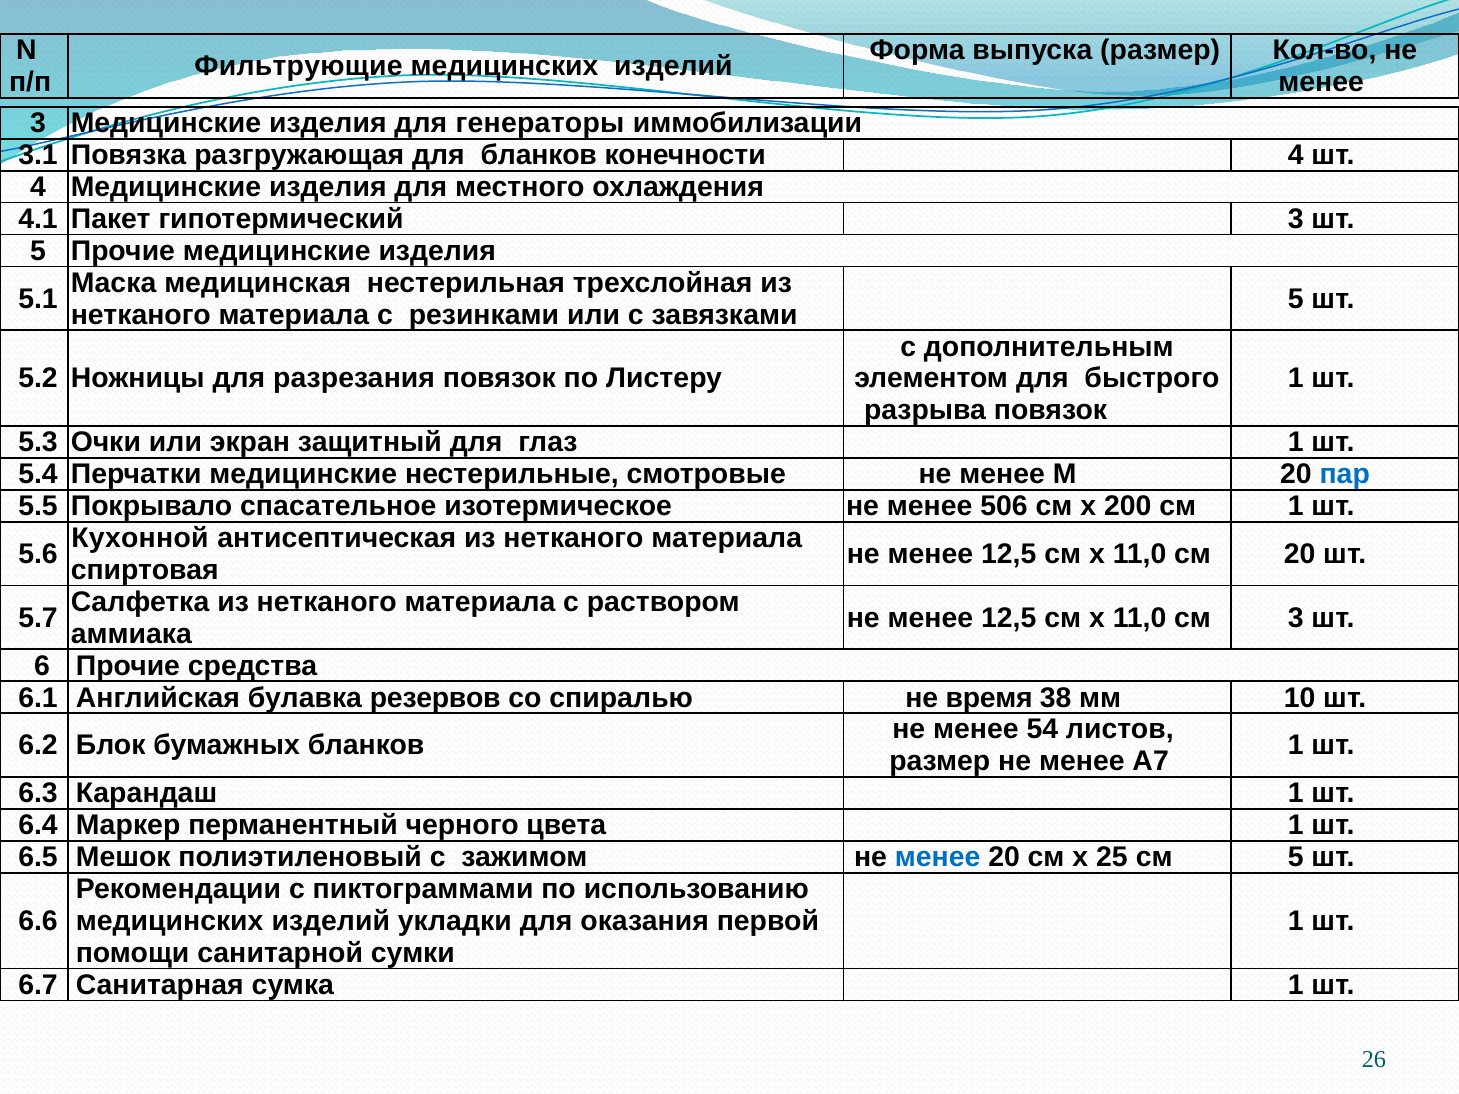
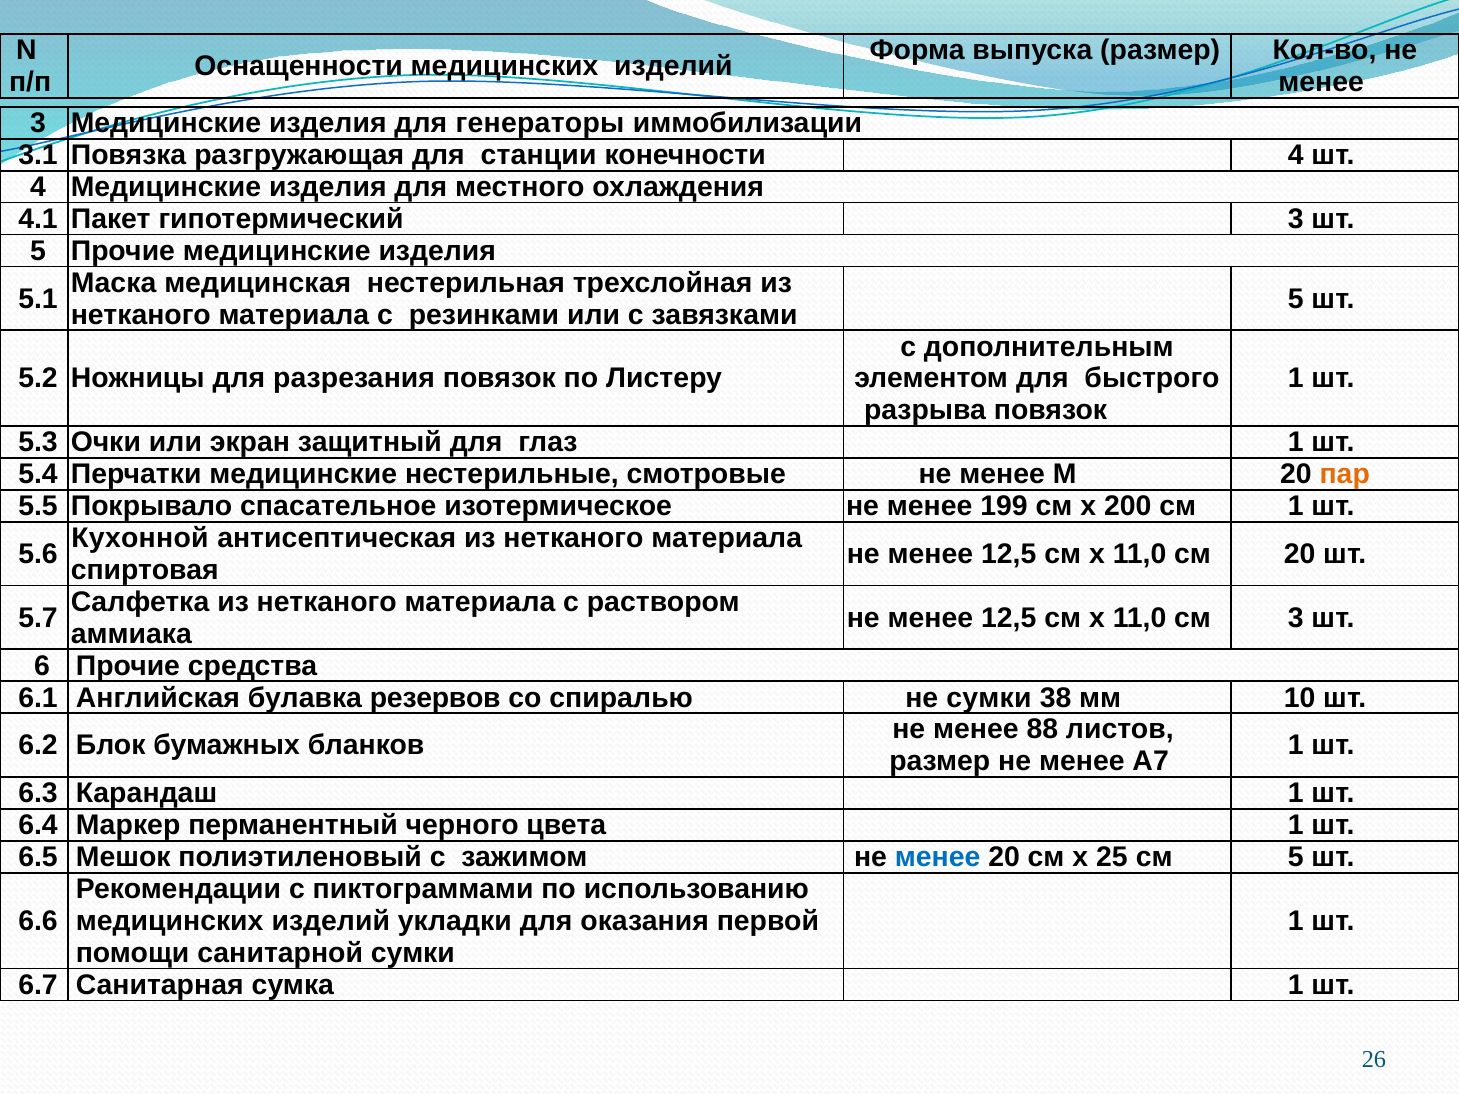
Фильтрующие: Фильтрующие -> Оснащенности (299, 67)
для бланков: бланков -> станции (539, 155)
пар colour: blue -> orange (1345, 474)
506: 506 -> 199 (1004, 506)
не время: время -> сумки (989, 698)
54: 54 -> 88 (1042, 730)
